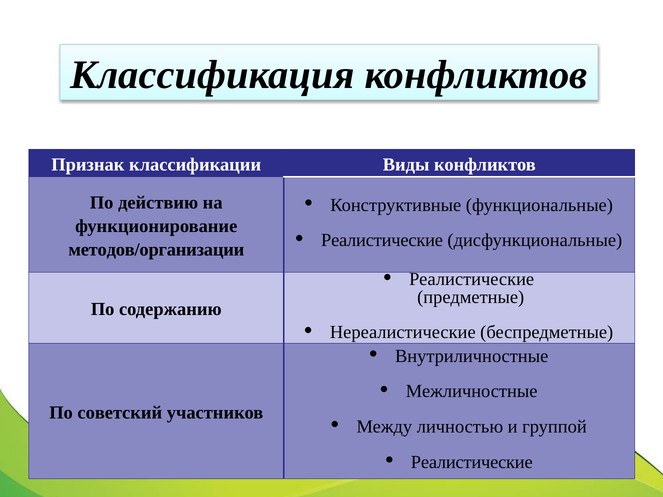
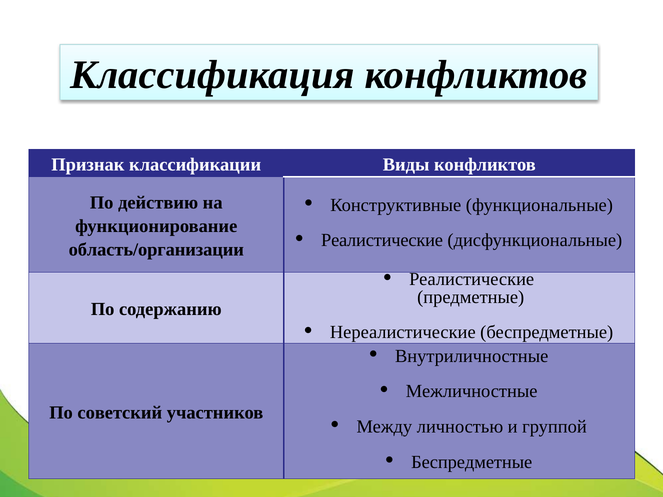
методов/организации: методов/организации -> область/организации (156, 250)
Реалистические: Реалистические -> Беспредметные (472, 462)
